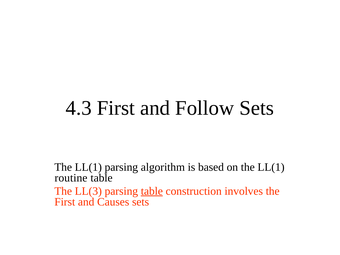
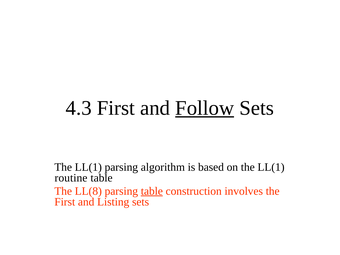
Follow underline: none -> present (205, 108)
LL(3: LL(3 -> LL(8 (88, 191)
Causes: Causes -> Listing (113, 202)
